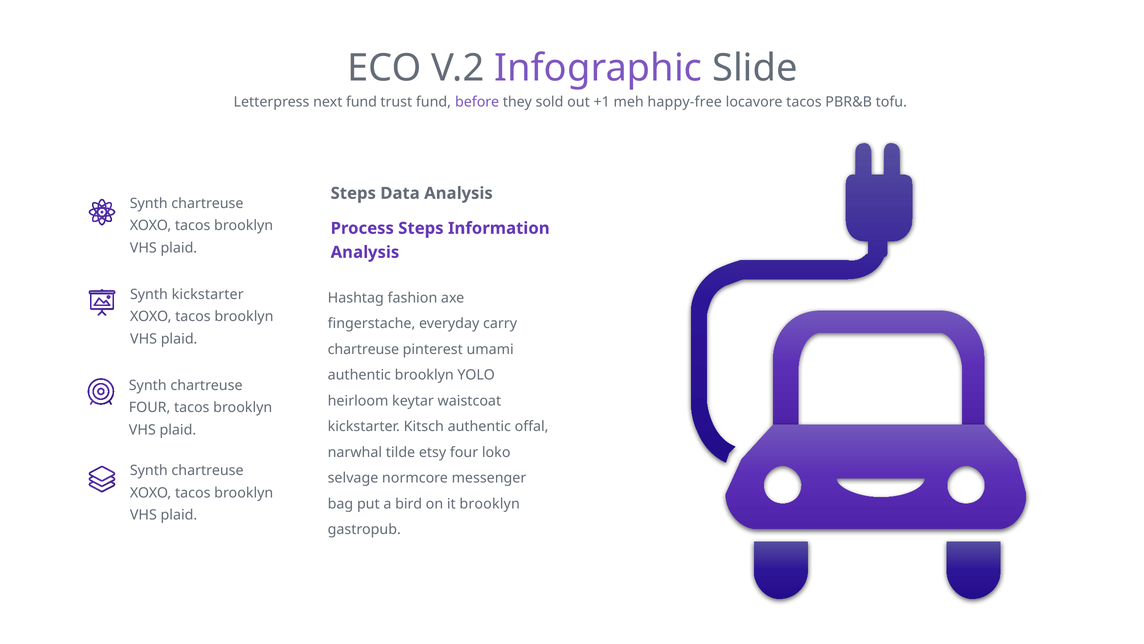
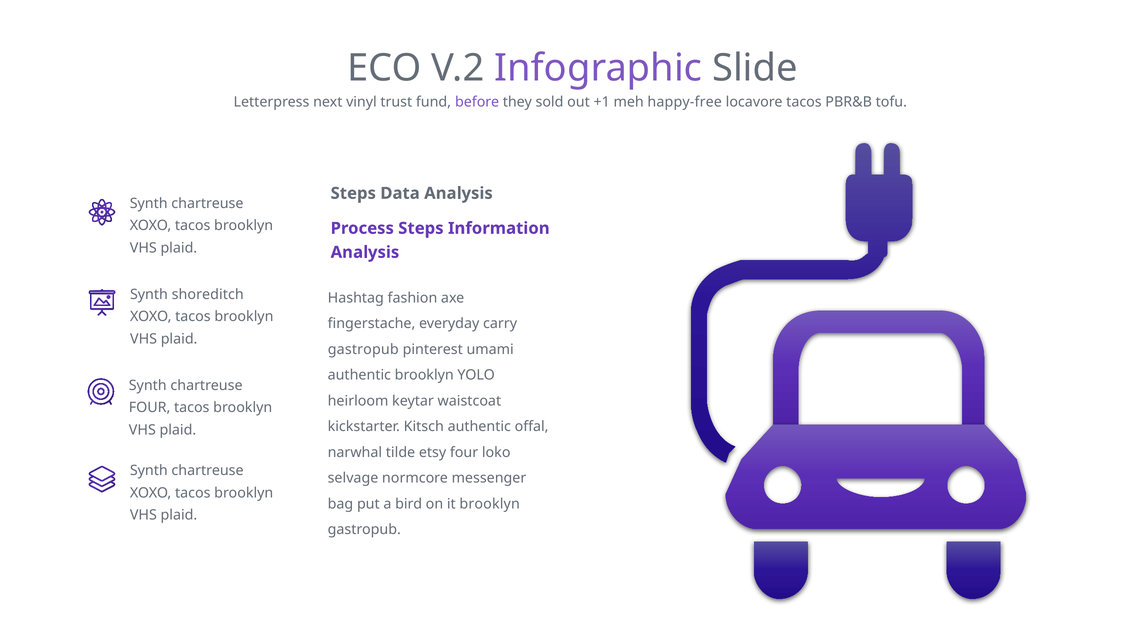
next fund: fund -> vinyl (361, 102)
Synth kickstarter: kickstarter -> shoreditch (208, 294)
chartreuse: chartreuse -> gastropub (363, 349)
